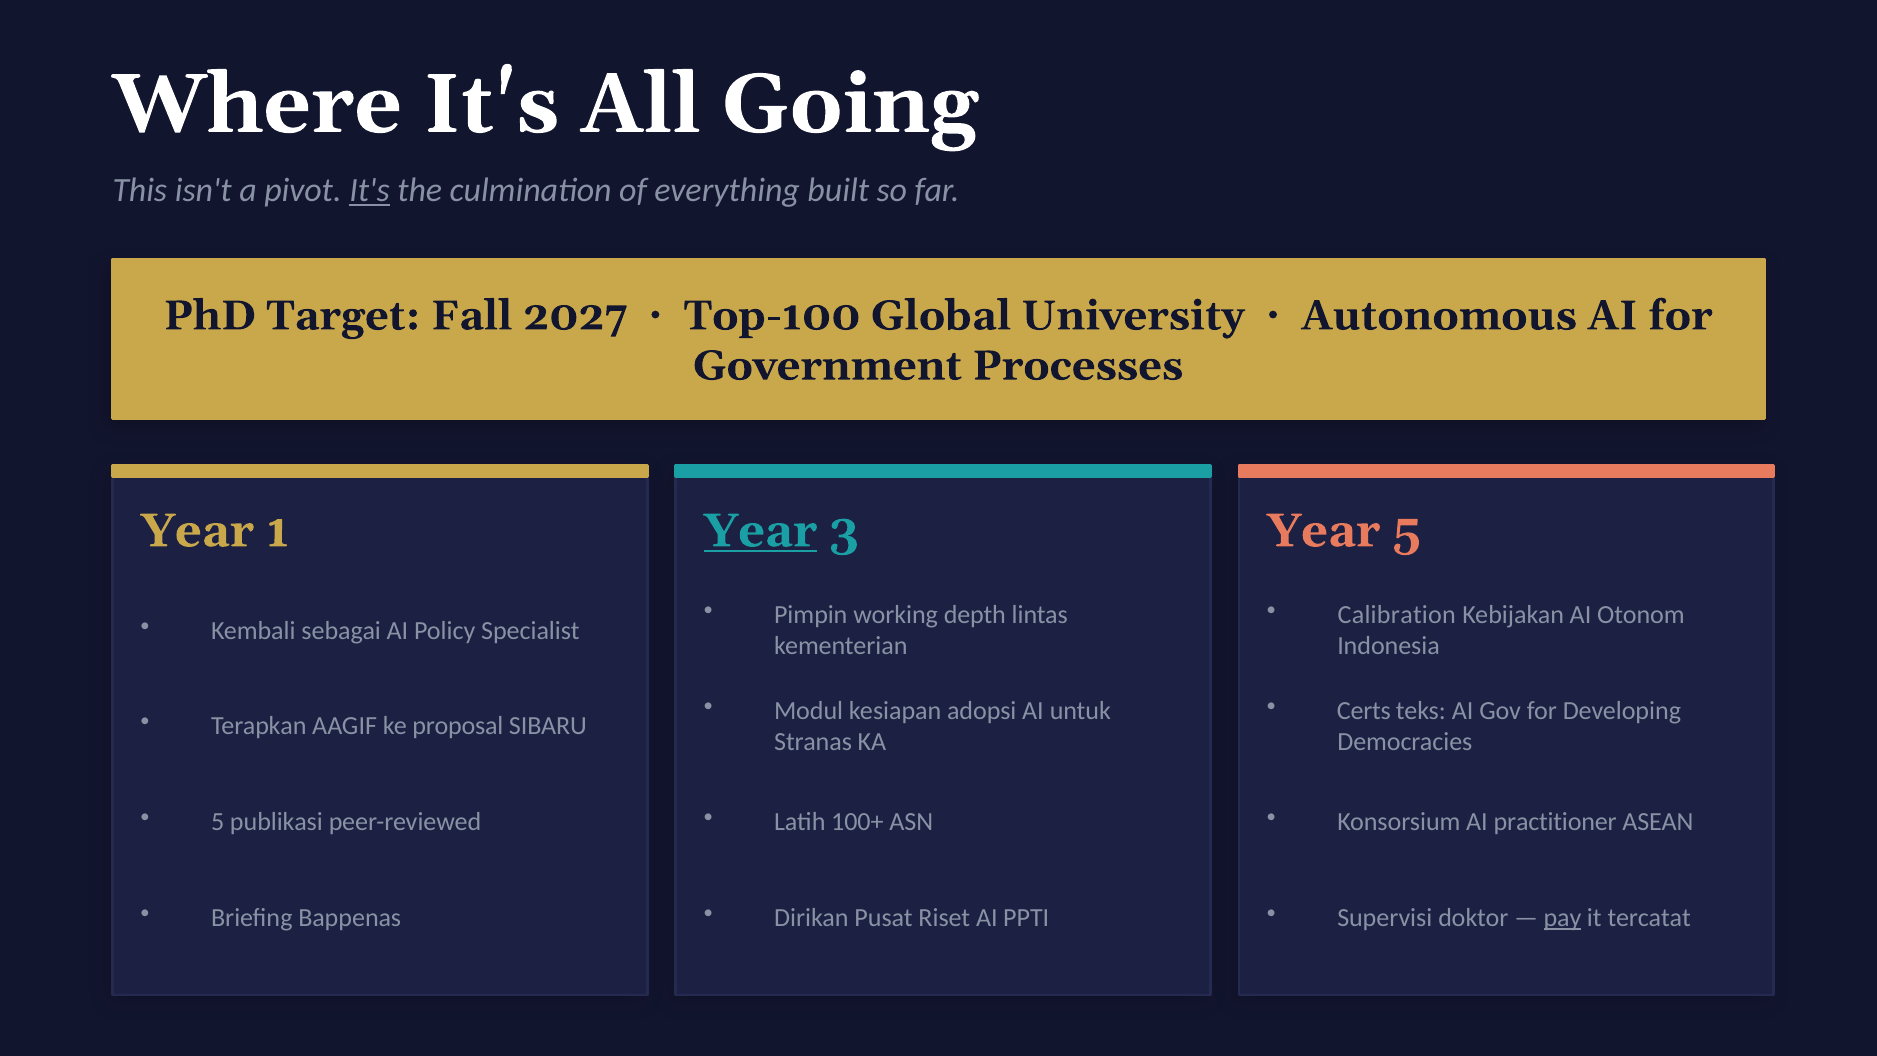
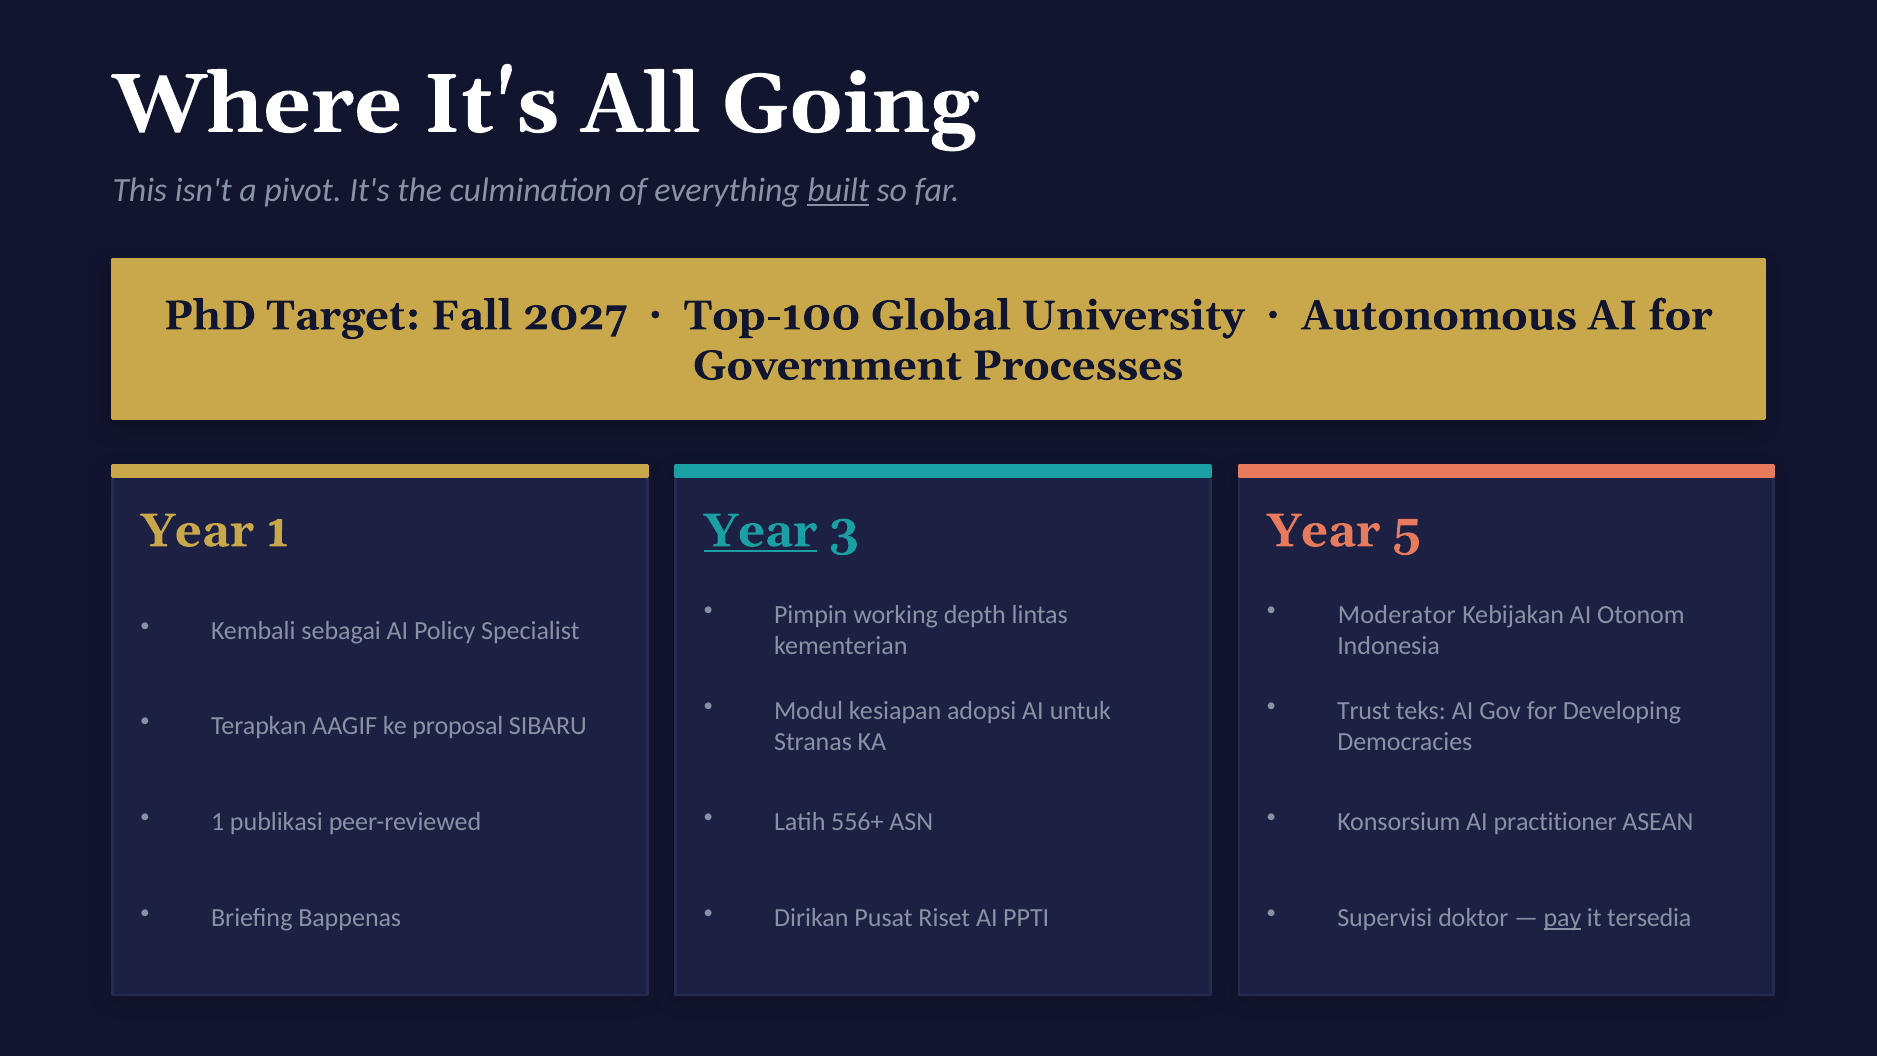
It's underline: present -> none (370, 190)
built underline: none -> present (838, 190)
Calibration: Calibration -> Moderator (1397, 615)
Certs: Certs -> Trust (1364, 711)
5: 5 -> 1 (218, 822)
100+: 100+ -> 556+ (857, 822)
tercatat: tercatat -> tersedia (1649, 918)
